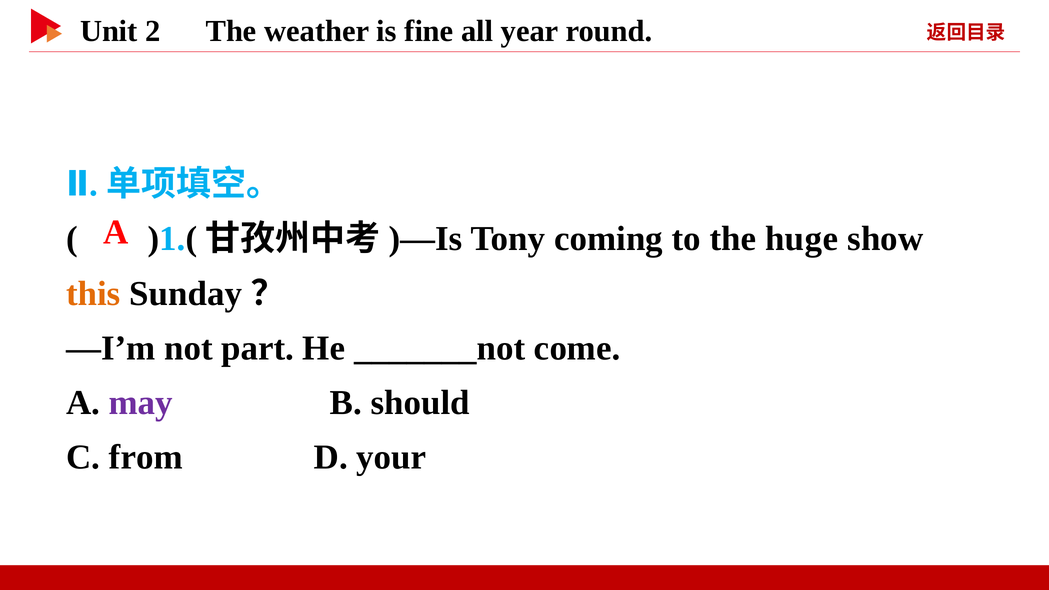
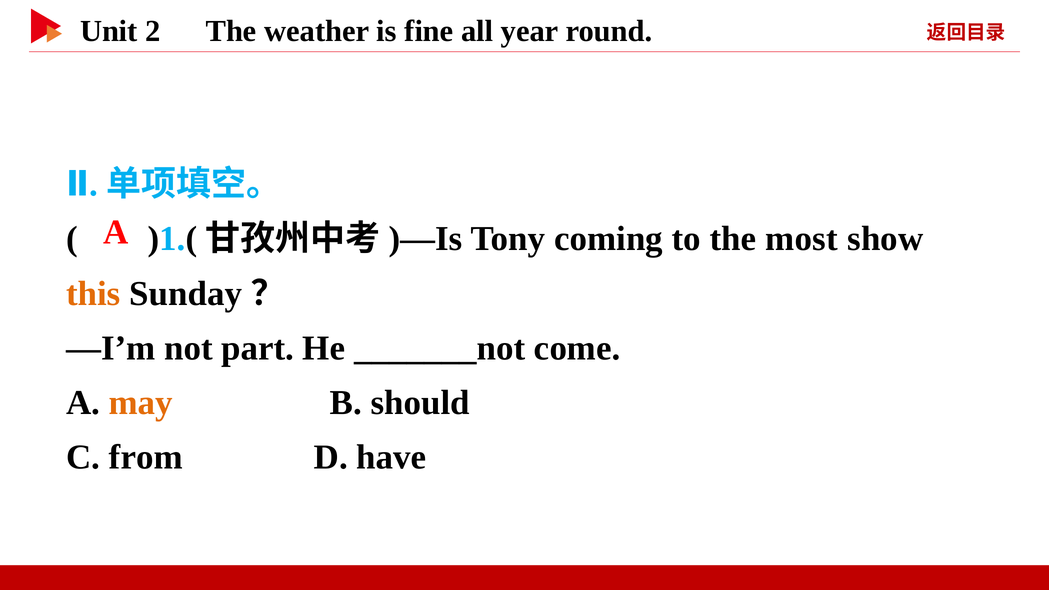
huge: huge -> most (802, 239)
may colour: purple -> orange (141, 403)
your: your -> have (391, 457)
